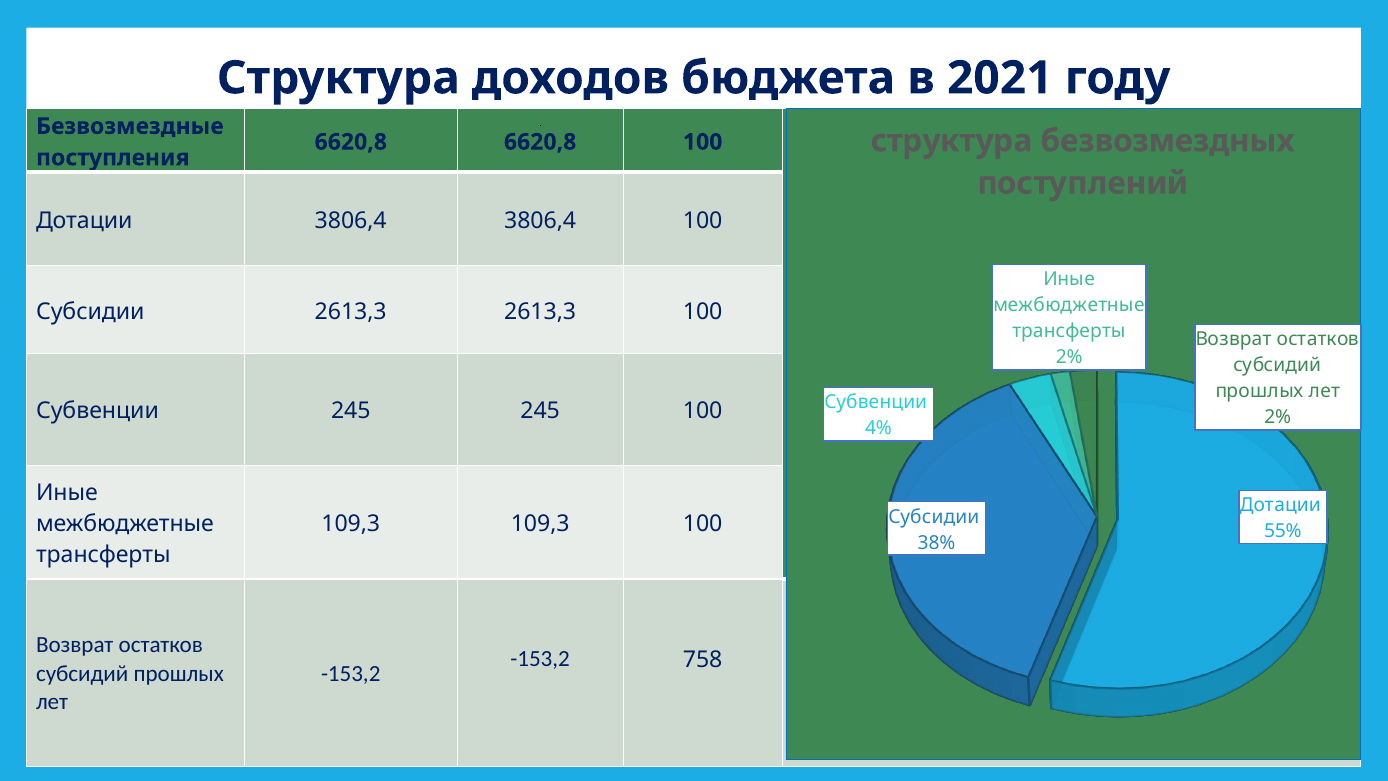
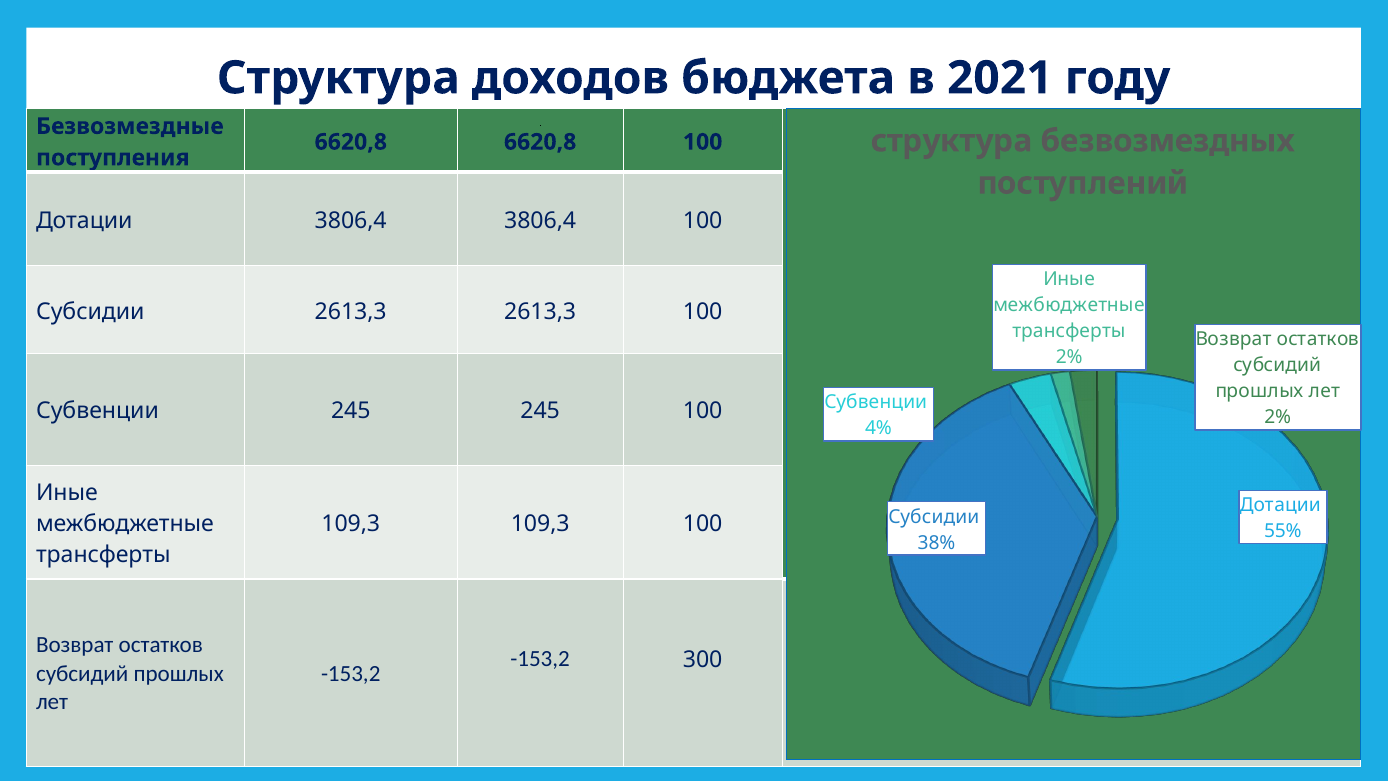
758: 758 -> 300 (703, 660)
